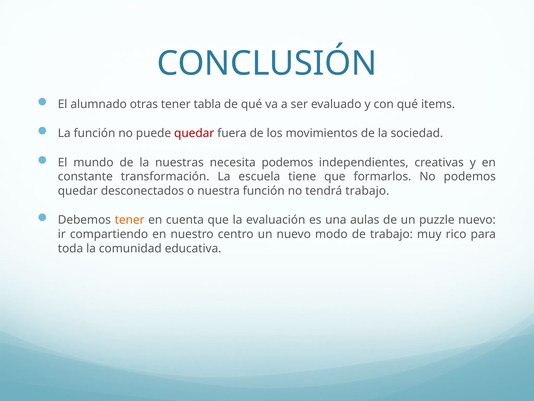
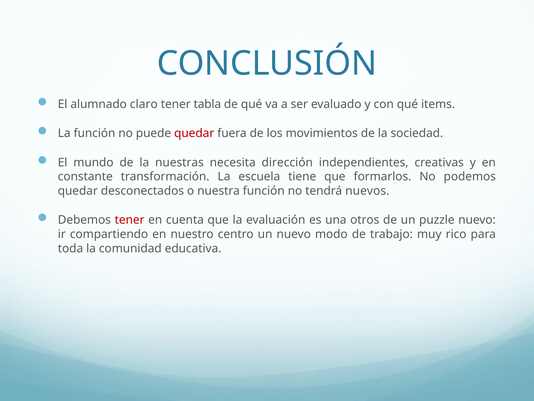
otras: otras -> claro (144, 104)
necesita podemos: podemos -> dirección (287, 162)
tendrá trabajo: trabajo -> nuevos (367, 191)
tener colour: orange -> red (130, 220)
aulas: aulas -> otros (365, 220)
